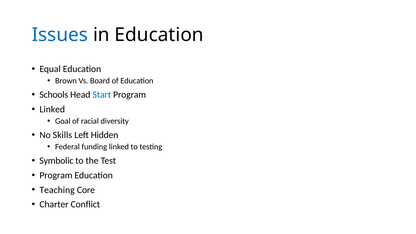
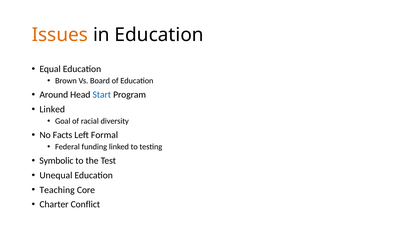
Issues colour: blue -> orange (60, 35)
Schools: Schools -> Around (54, 95)
Skills: Skills -> Facts (63, 135)
Hidden: Hidden -> Formal (105, 135)
Program: Program -> Unequal (56, 175)
